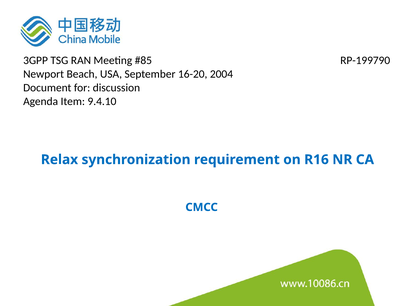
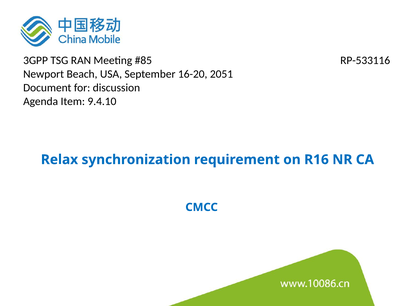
RP-199790: RP-199790 -> RP-533116 (365, 61)
2004: 2004 -> 2051 (221, 74)
